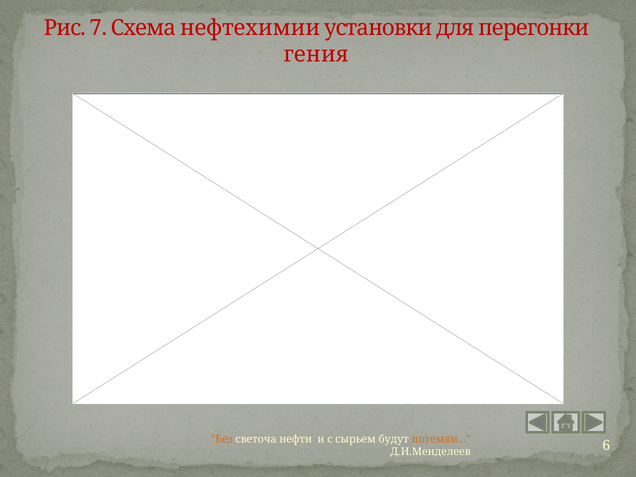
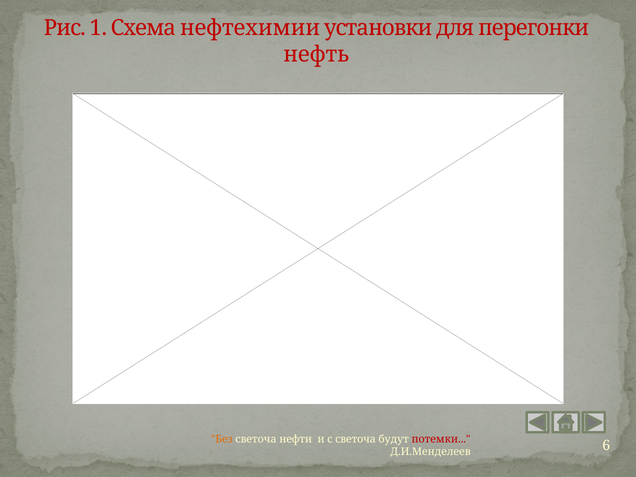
7: 7 -> 1 (98, 28)
гения: гения -> нефть (316, 54)
с сырьем: сырьем -> светоча (356, 439)
потемки colour: orange -> red (441, 439)
